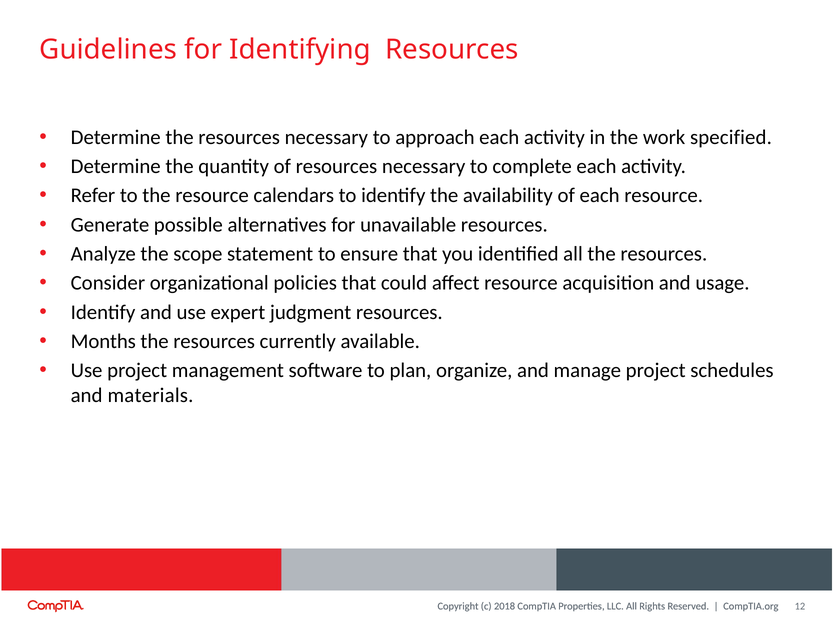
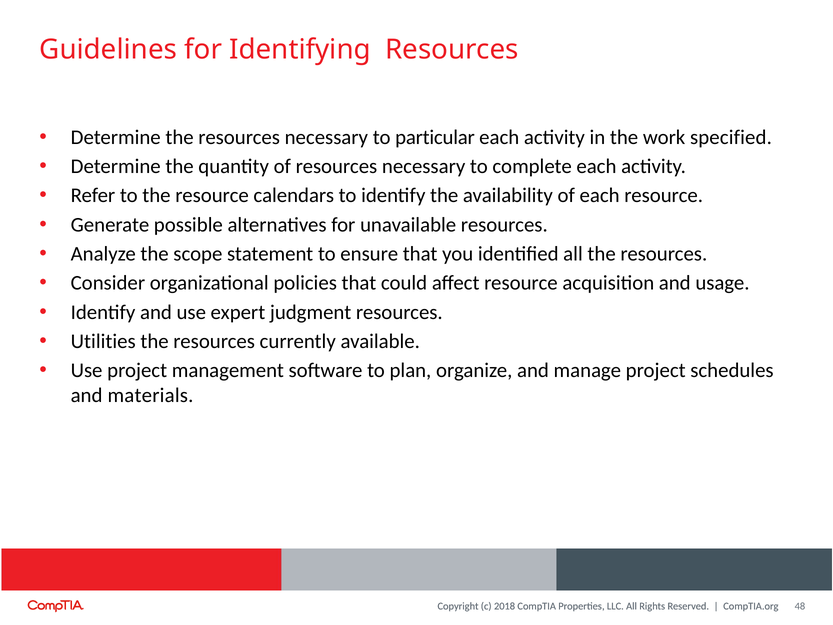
approach: approach -> particular (435, 137)
Months: Months -> Utilities (103, 341)
12: 12 -> 48 (800, 606)
